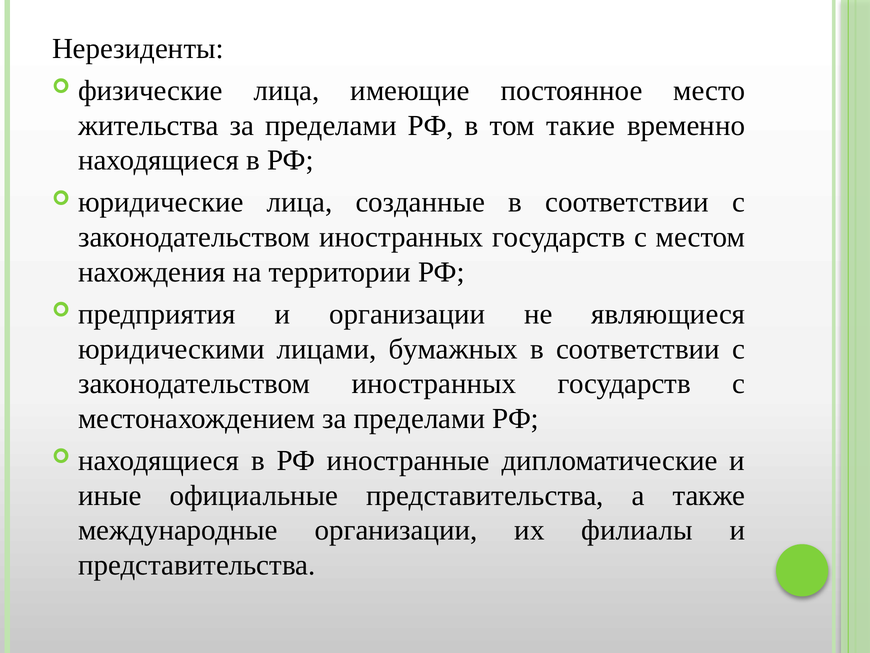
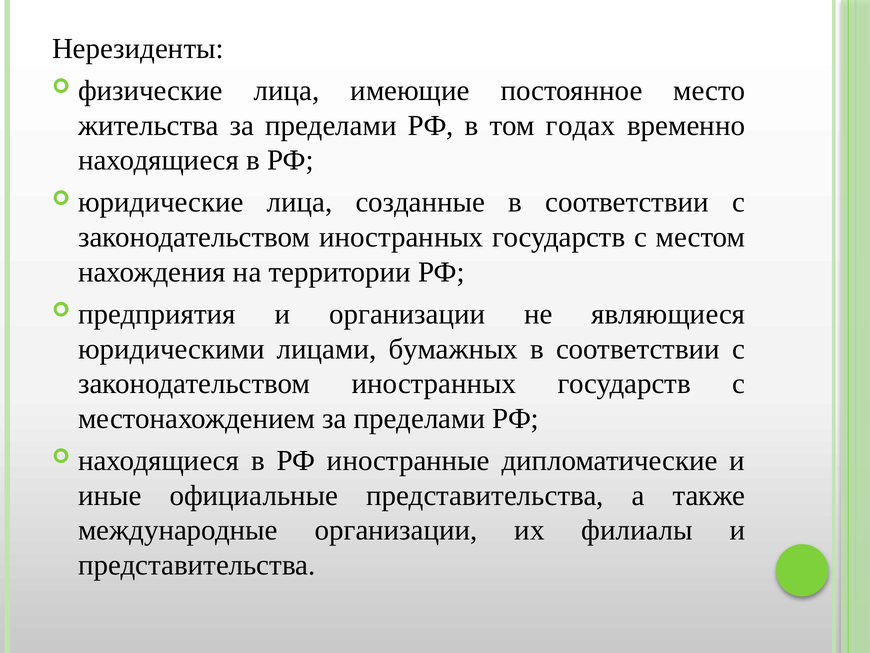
такие: такие -> годах (581, 125)
